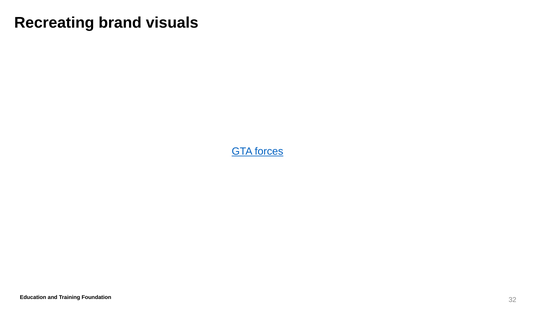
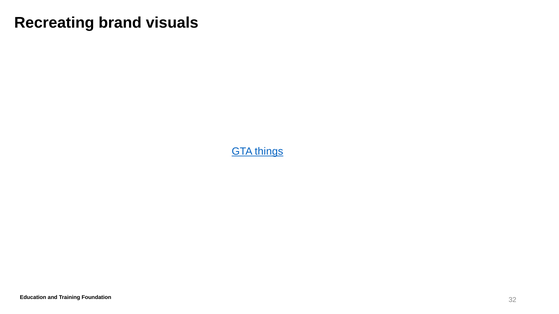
forces: forces -> things (269, 151)
